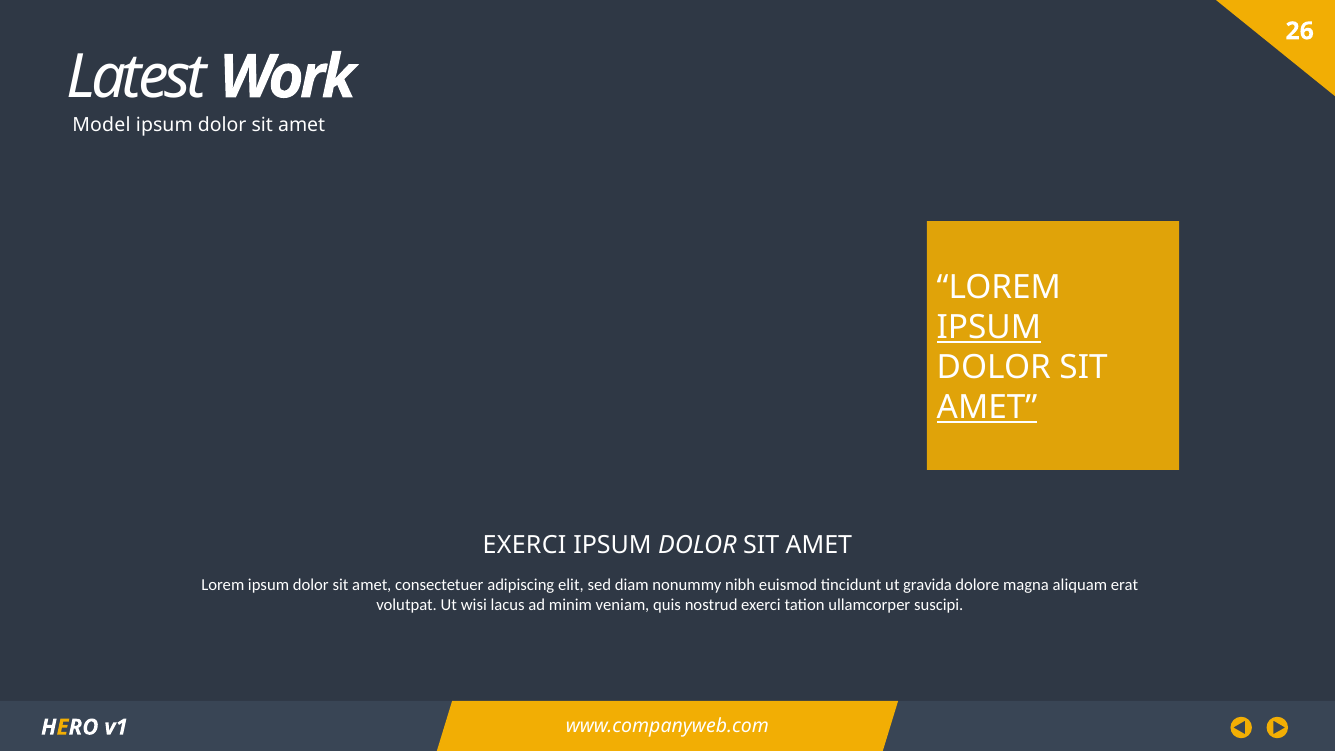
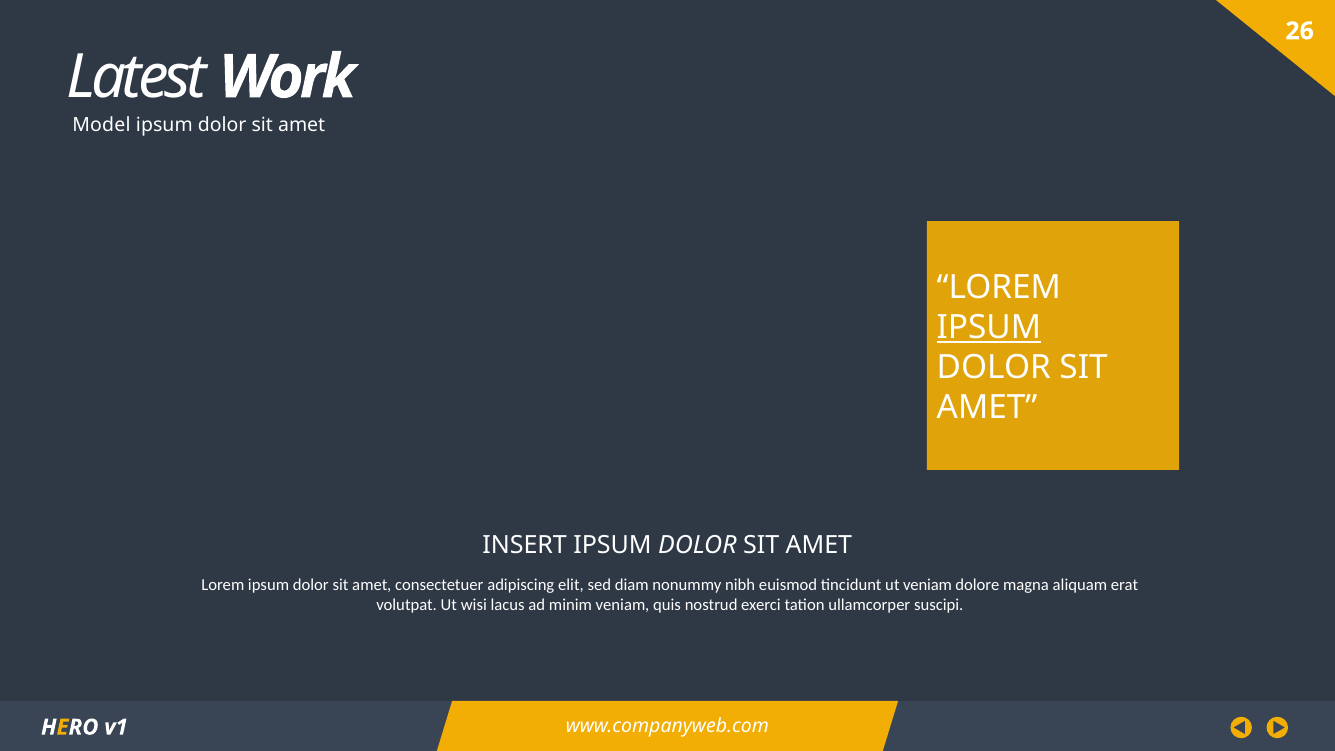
AMET underline: present -> none (987, 408)
EXERCI: EXERCI -> INSERT (525, 545)
ut gravida: gravida -> veniam (928, 585)
